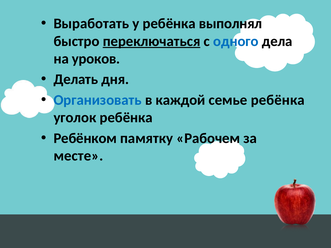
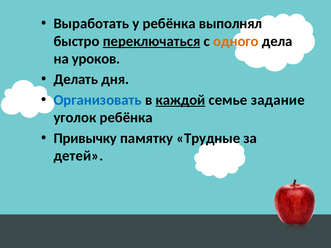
одного colour: blue -> orange (236, 41)
каждой underline: none -> present (180, 100)
семье ребёнка: ребёнка -> задание (278, 100)
Ребёнком: Ребёнком -> Привычку (85, 138)
Рабочем: Рабочем -> Трудные (208, 138)
месте: месте -> детей (78, 156)
